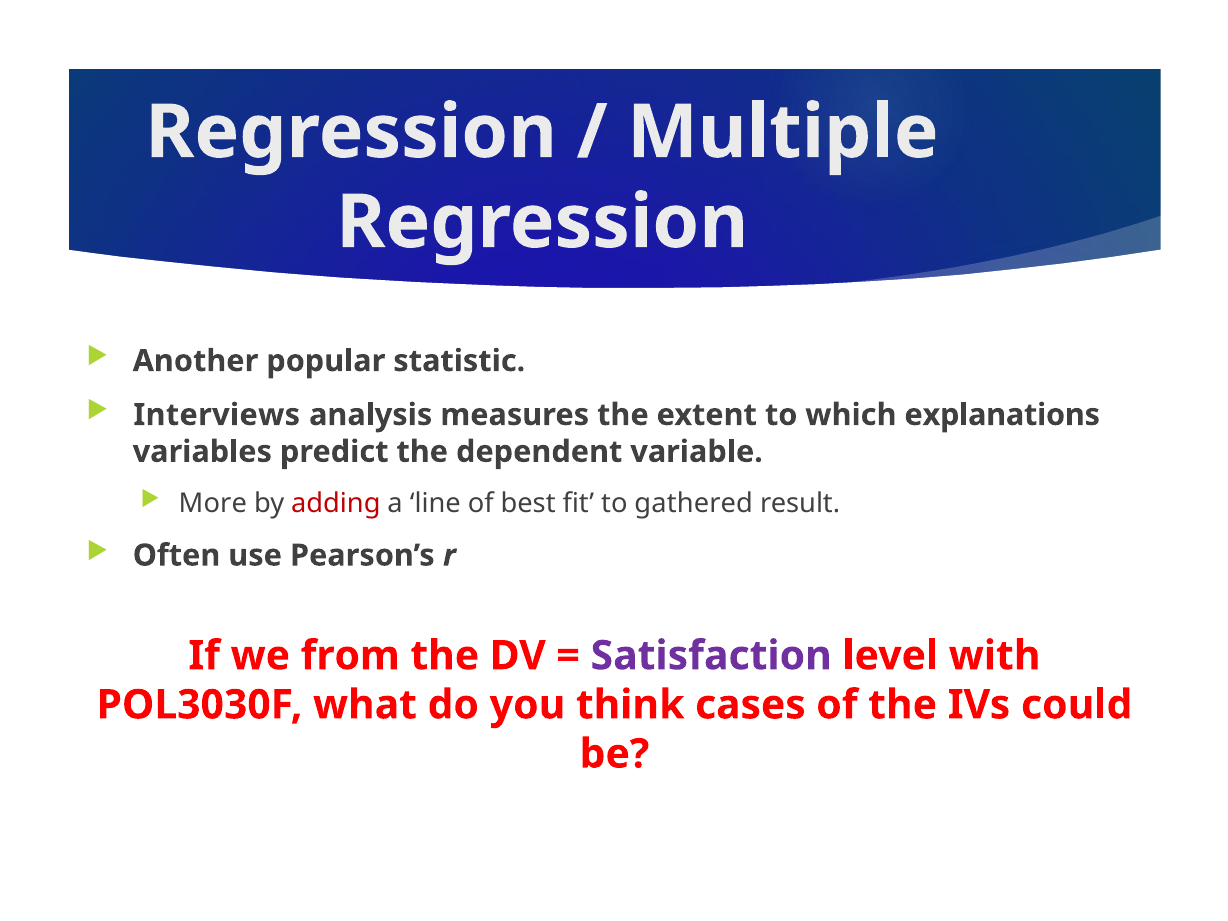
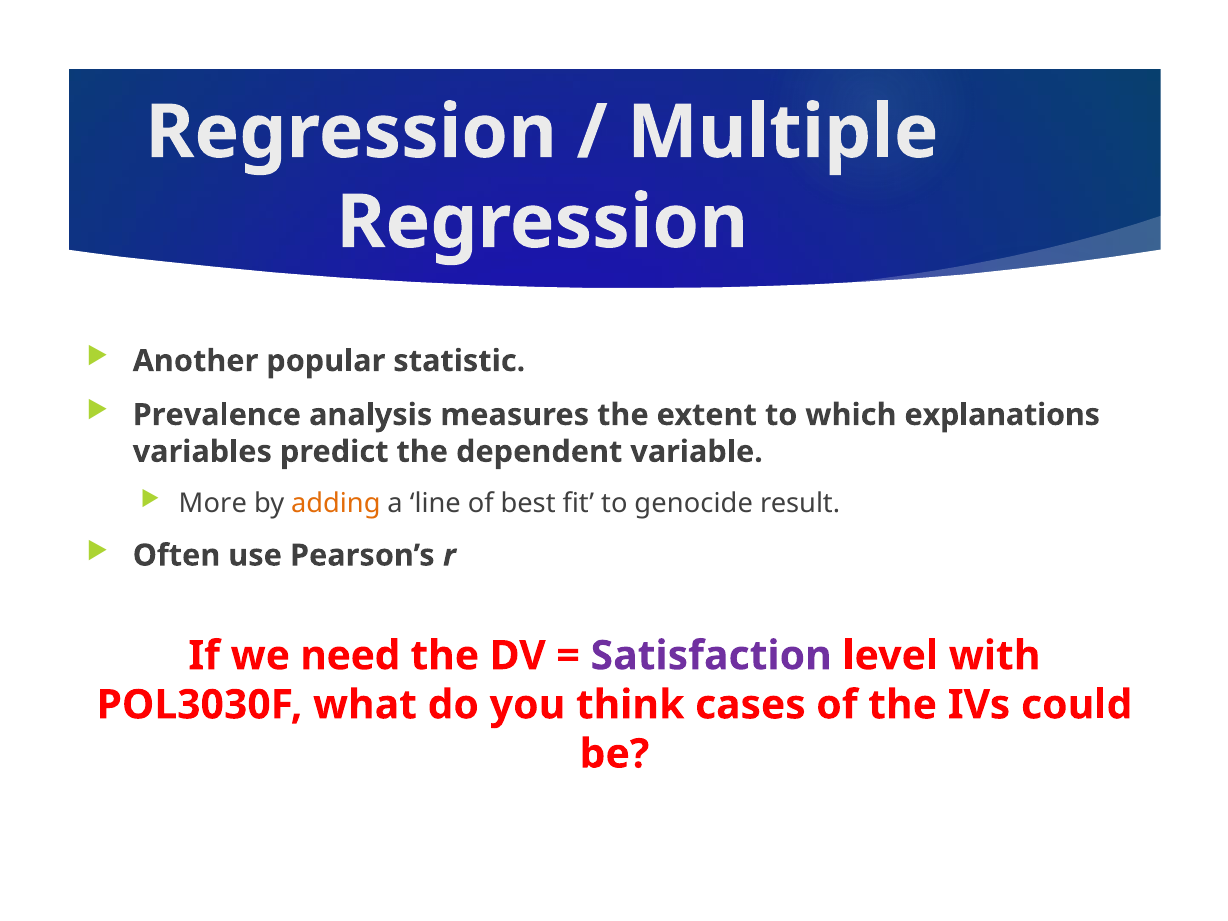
Interviews: Interviews -> Prevalence (217, 415)
adding colour: red -> orange (336, 503)
gathered: gathered -> genocide (694, 503)
from: from -> need (350, 656)
